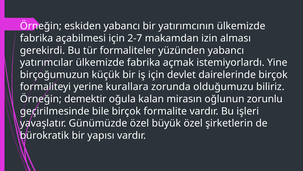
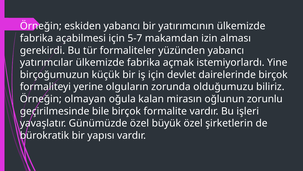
2-7: 2-7 -> 5-7 (135, 38)
kurallara: kurallara -> olguların (127, 87)
demektir: demektir -> olmayan (85, 99)
